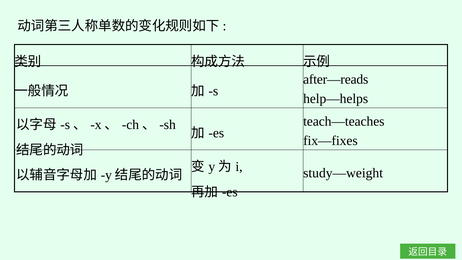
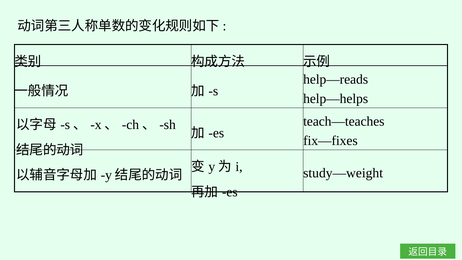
after—reads: after—reads -> help—reads (336, 79)
